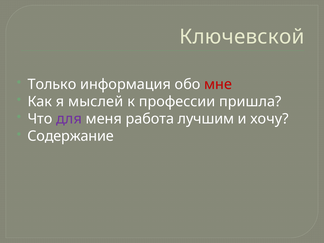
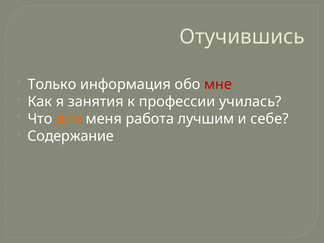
Ключевской: Ключевской -> Отучившись (242, 37)
мыслей: мыслей -> занятия (96, 102)
пришла: пришла -> училась (250, 102)
для colour: purple -> orange (69, 119)
хочу: хочу -> себе (269, 119)
